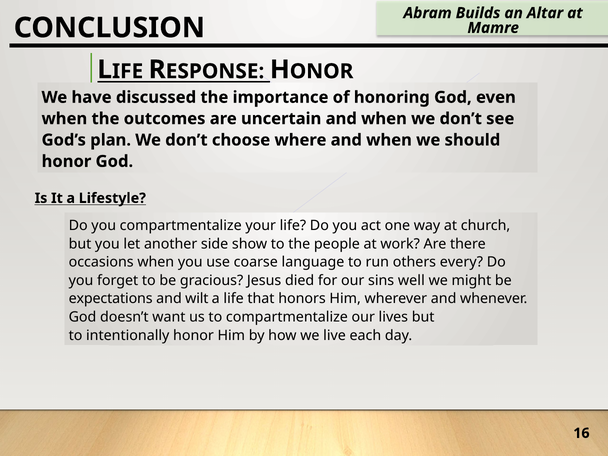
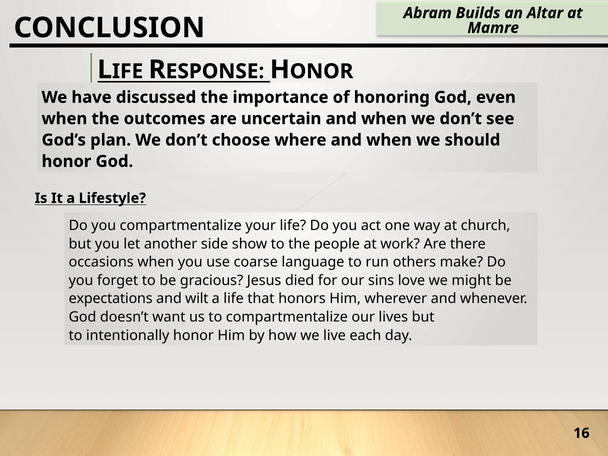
every: every -> make (461, 262)
well: well -> love (411, 280)
